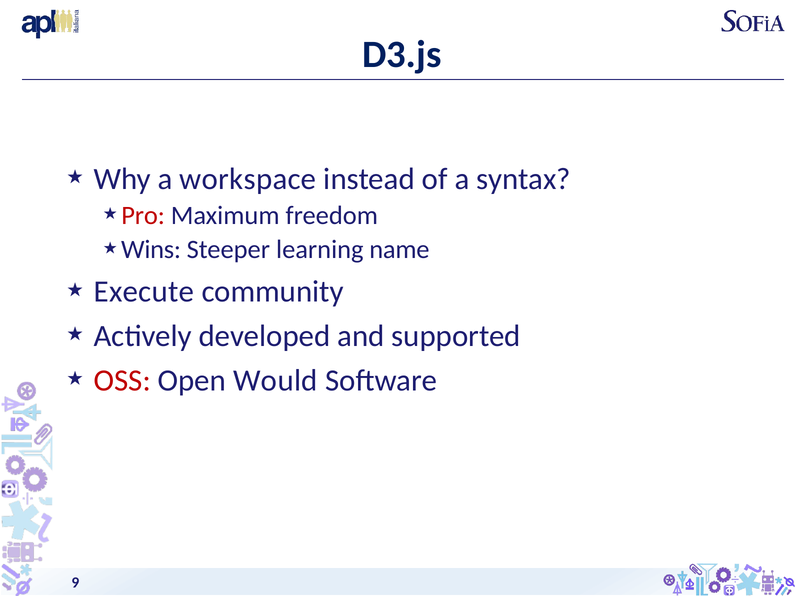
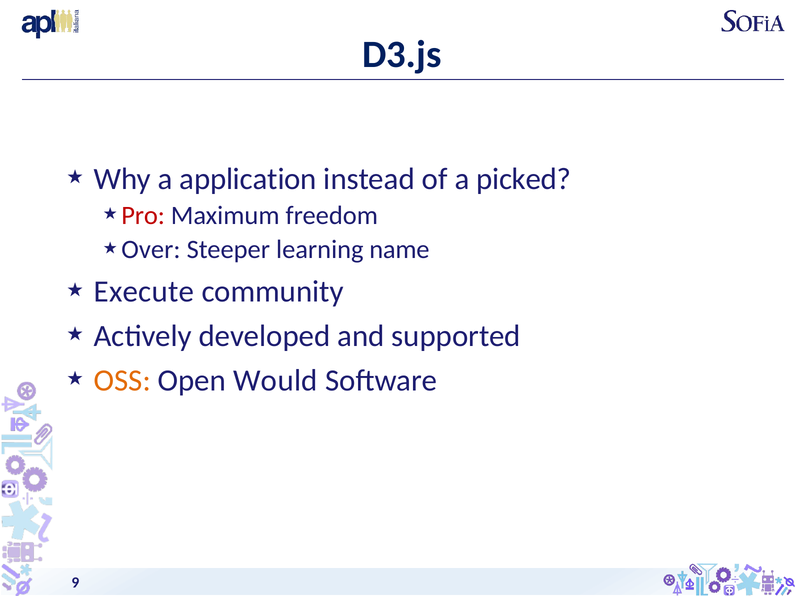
workspace: workspace -> application (248, 179)
syntax: syntax -> picked (524, 179)
Wins: Wins -> Over (151, 250)
OSS colour: red -> orange (122, 381)
